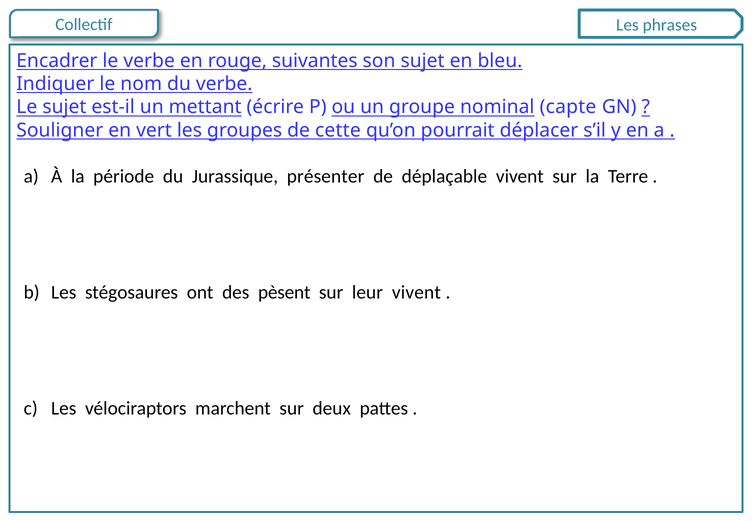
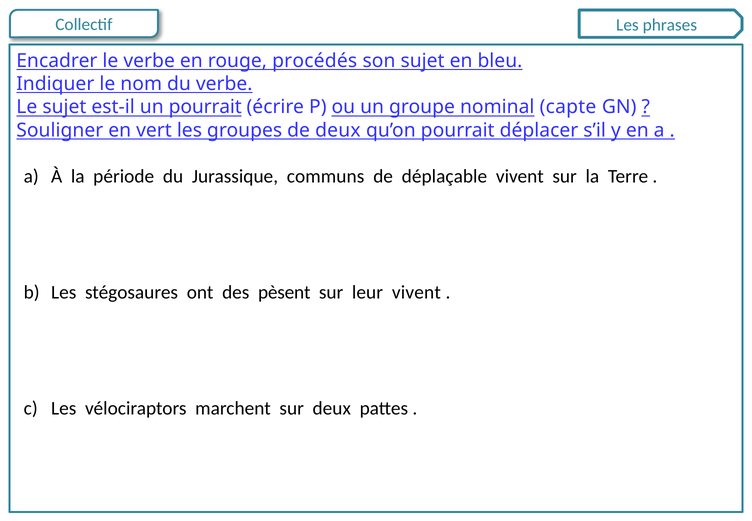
suivantes: suivantes -> procédés (315, 61)
un mettant: mettant -> pourrait (205, 107)
de cette: cette -> deux (338, 130)
présenter: présenter -> communs (326, 177)
